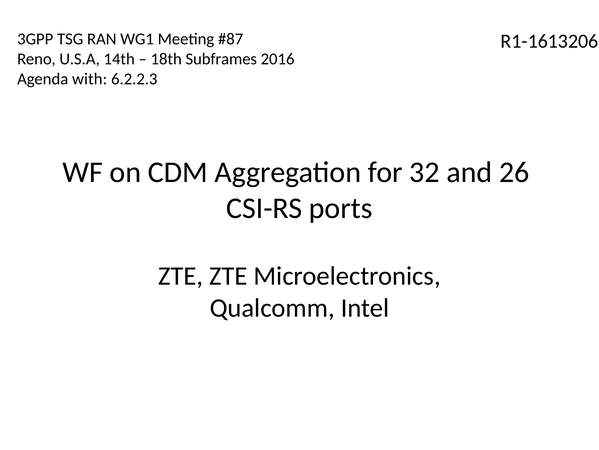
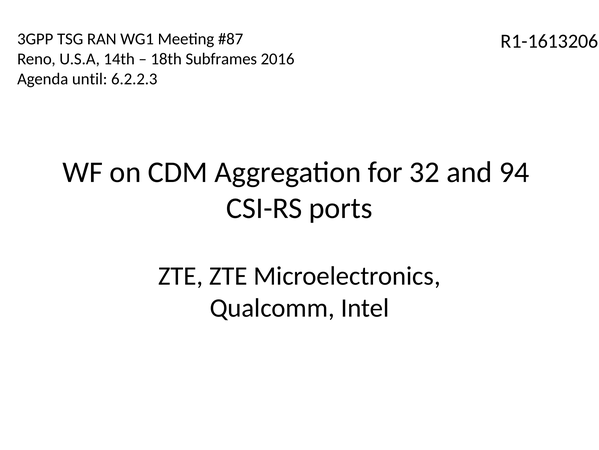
with: with -> until (90, 79)
26: 26 -> 94 (514, 172)
